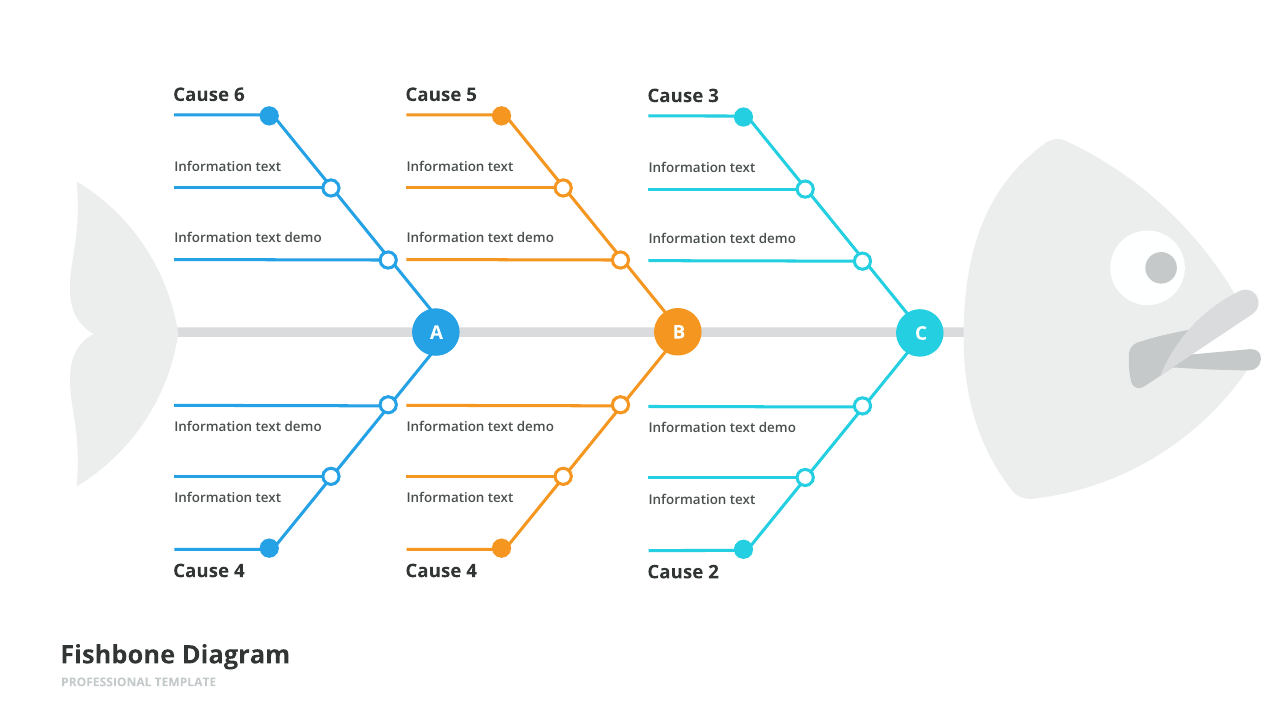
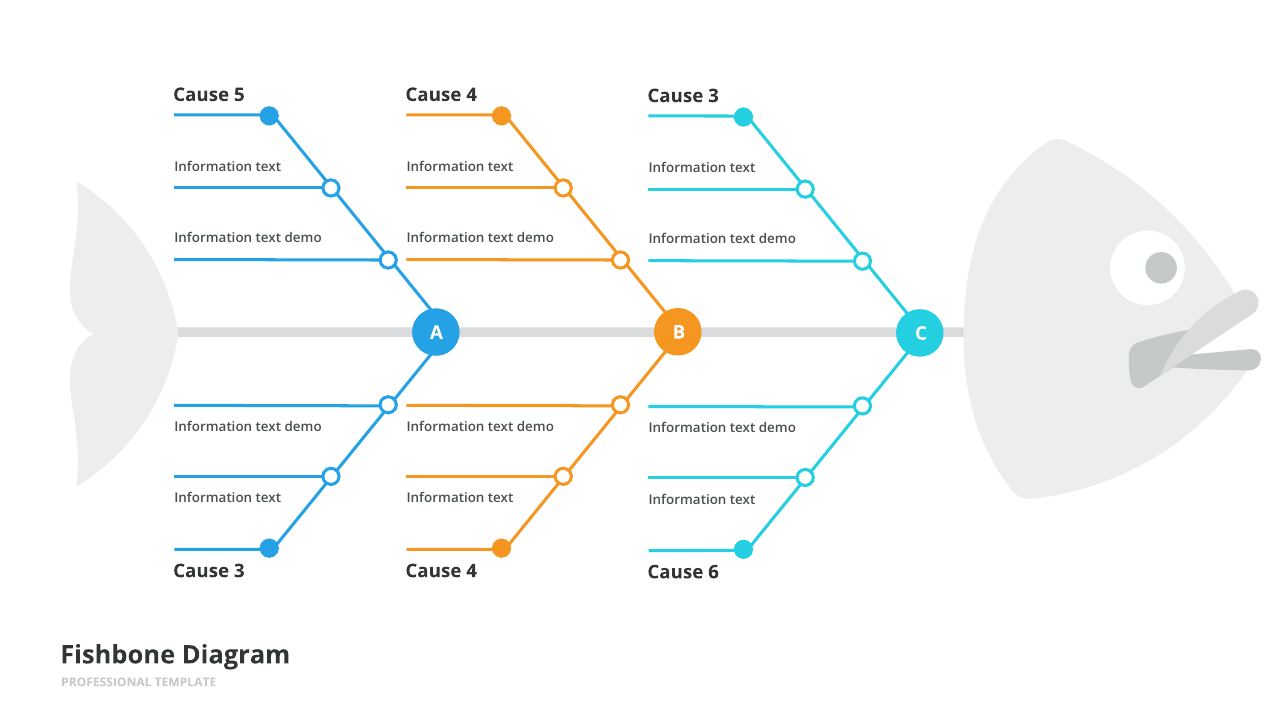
6: 6 -> 5 (239, 95)
5: 5 -> 4 (472, 95)
4: 4 -> 3 (239, 571)
2: 2 -> 6 (714, 572)
